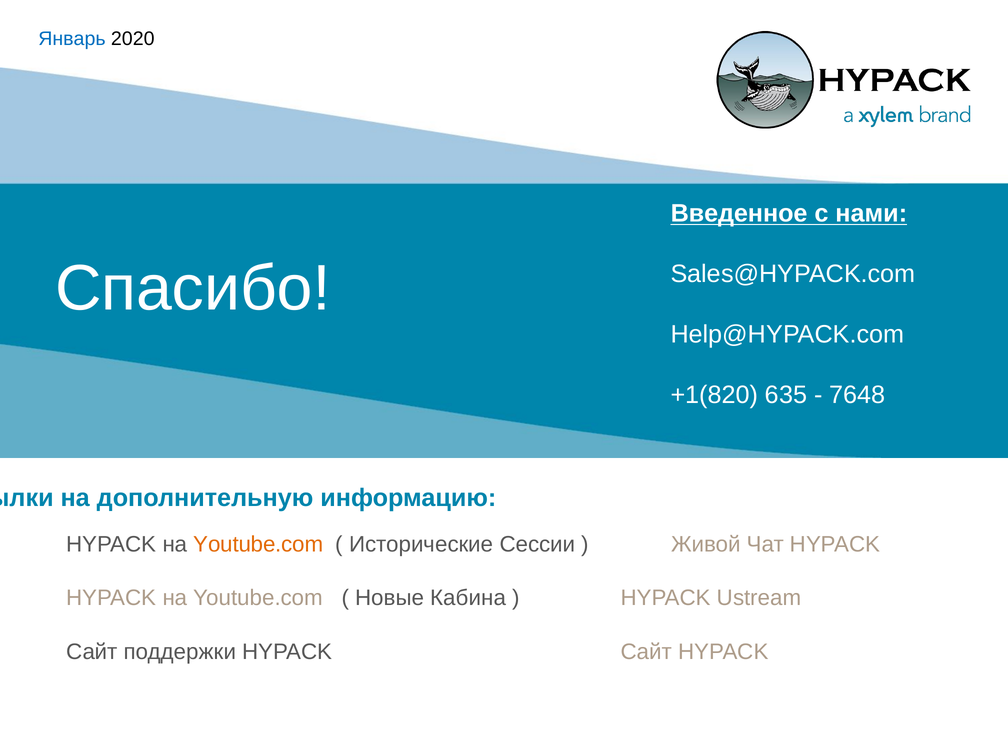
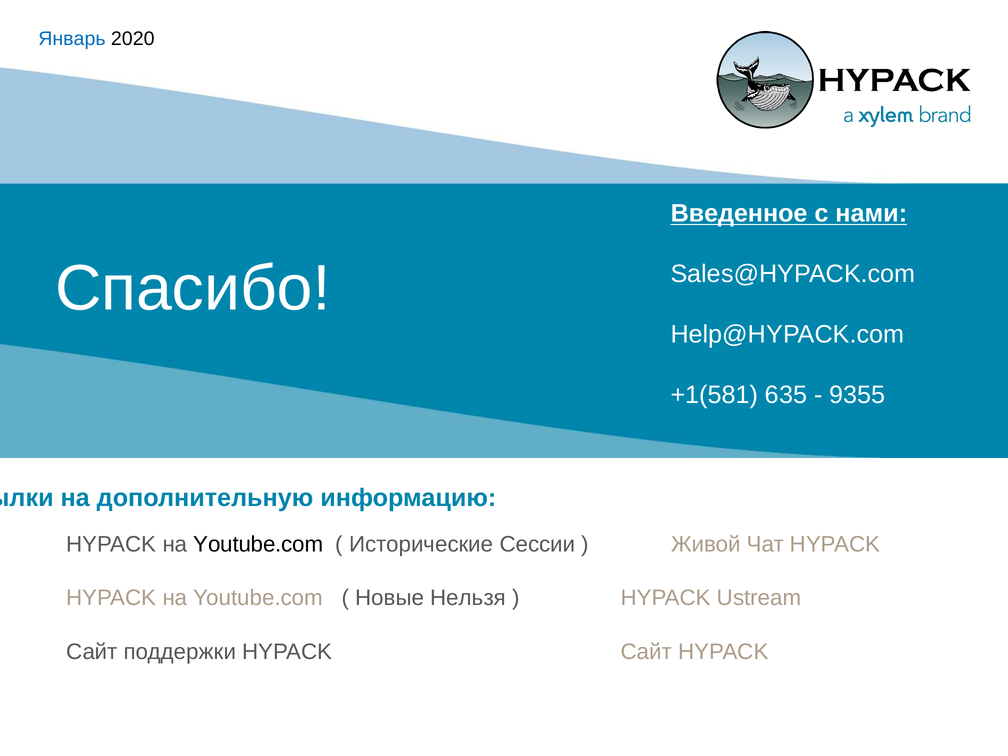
+1(820: +1(820 -> +1(581 (714, 395)
7648: 7648 -> 9355 (857, 395)
Youtube.com colour: orange -> black (258, 544)
Кабина: Кабина -> Нельзя (468, 598)
